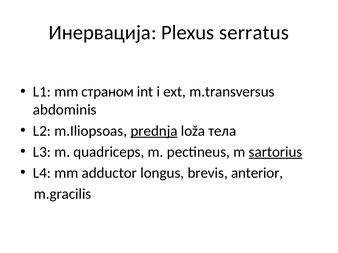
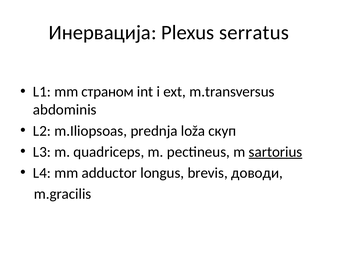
prednja underline: present -> none (154, 131)
тела: тела -> скуп (222, 131)
anterior: anterior -> доводи (257, 173)
